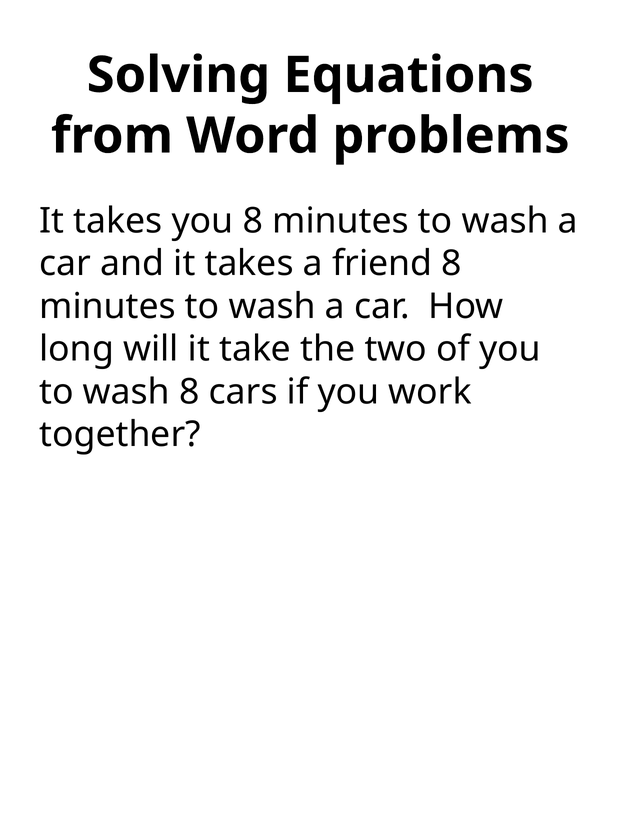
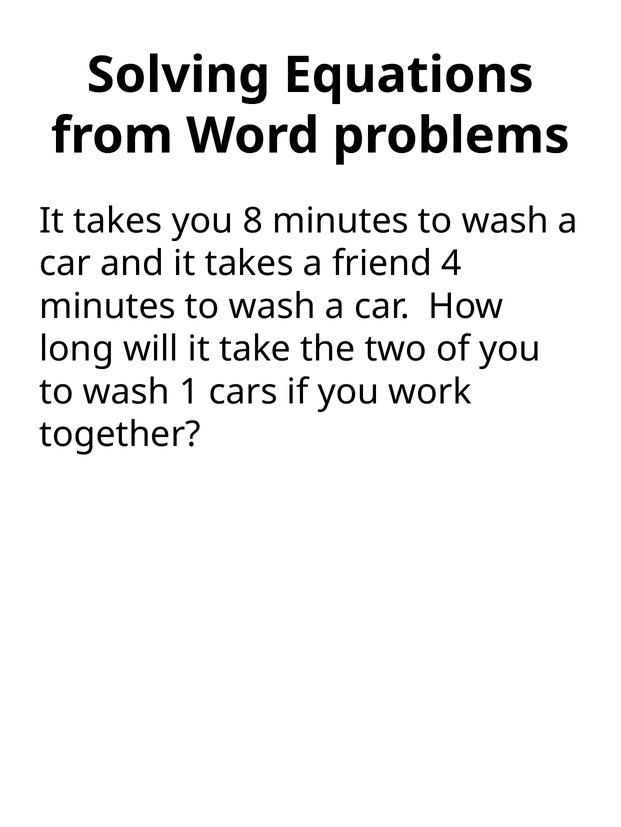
friend 8: 8 -> 4 (452, 264)
wash 8: 8 -> 1 (189, 392)
